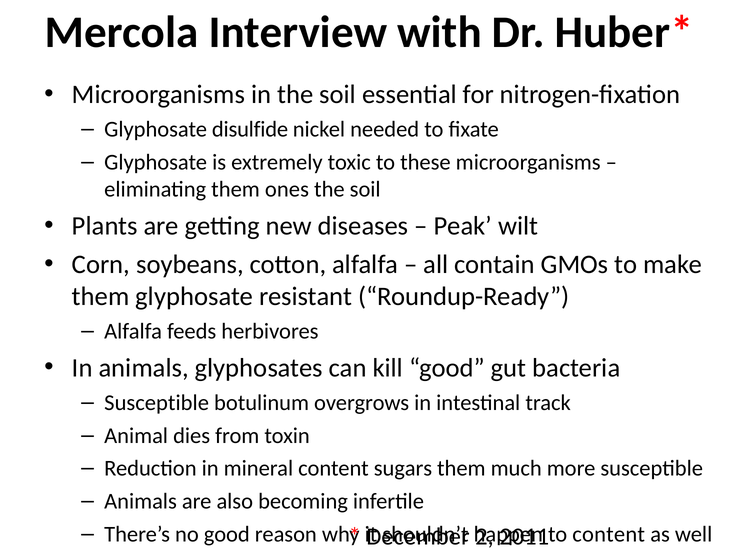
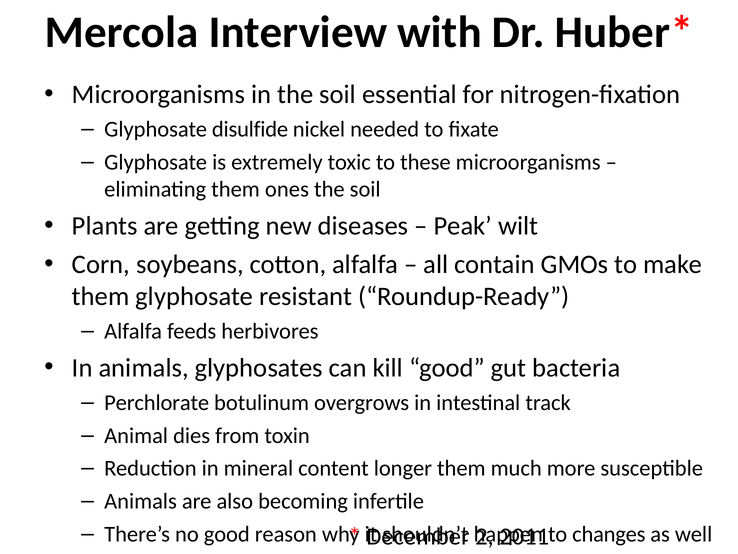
Susceptible: Susceptible -> Perchlorate (157, 402)
sugars: sugars -> longer (403, 468)
to content: content -> changes (609, 534)
